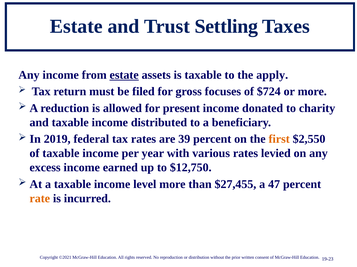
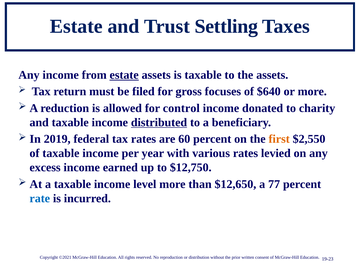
the apply: apply -> assets (272, 75)
$724: $724 -> $640 (269, 92)
present: present -> control (181, 108)
distributed underline: none -> present (159, 123)
39: 39 -> 60 (184, 139)
$27,455: $27,455 -> $12,650 (235, 185)
47: 47 -> 77 (274, 185)
rate colour: orange -> blue (40, 199)
